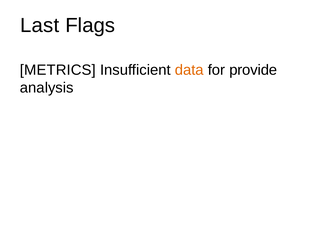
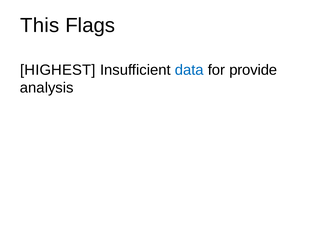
Last: Last -> This (40, 25)
METRICS: METRICS -> HIGHEST (58, 70)
data colour: orange -> blue (189, 70)
